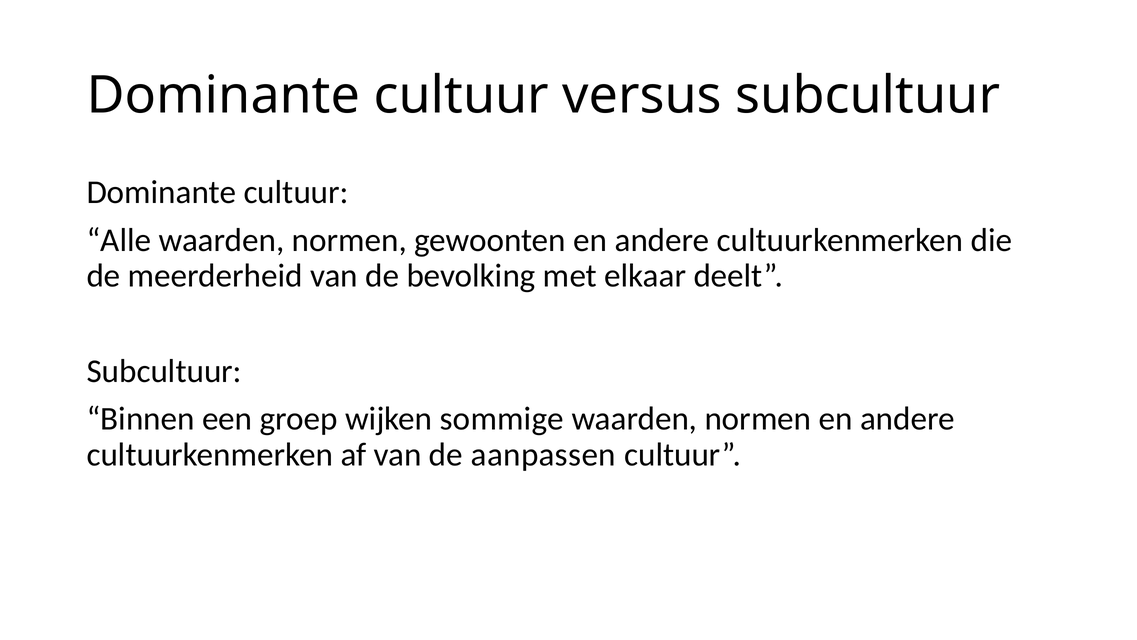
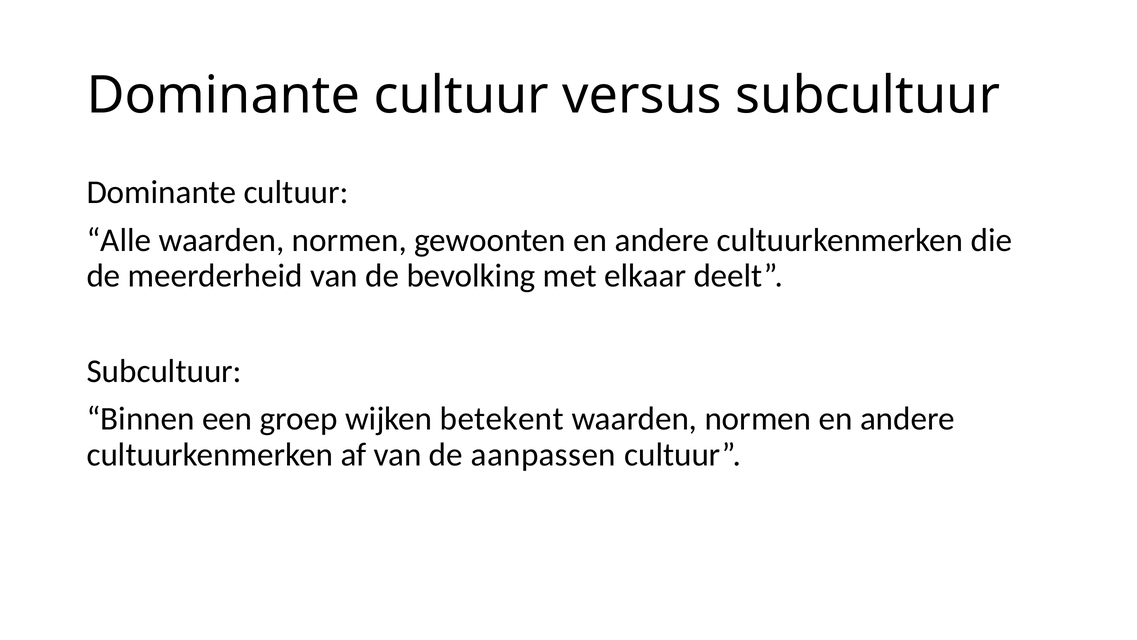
sommige: sommige -> betekent (502, 419)
